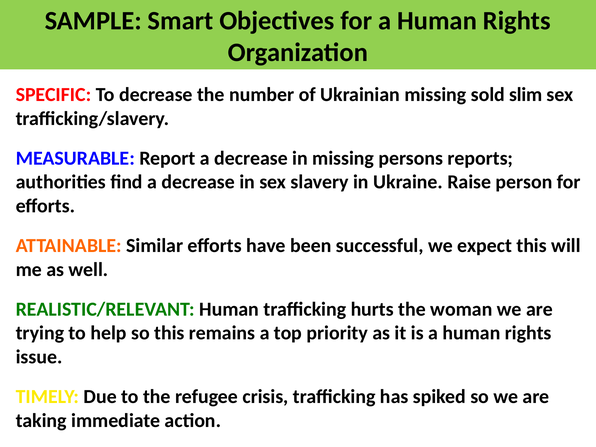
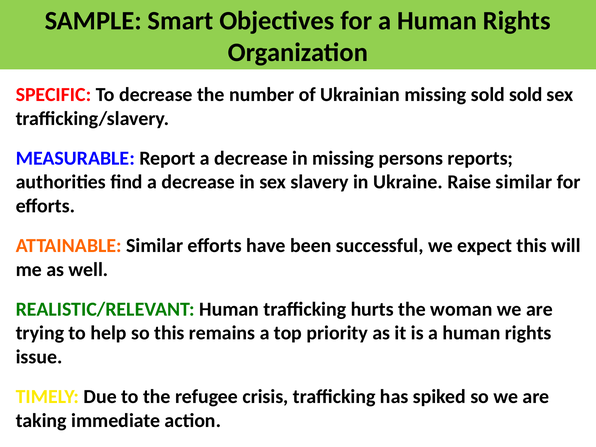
sold slim: slim -> sold (526, 95)
Raise person: person -> similar (524, 182)
